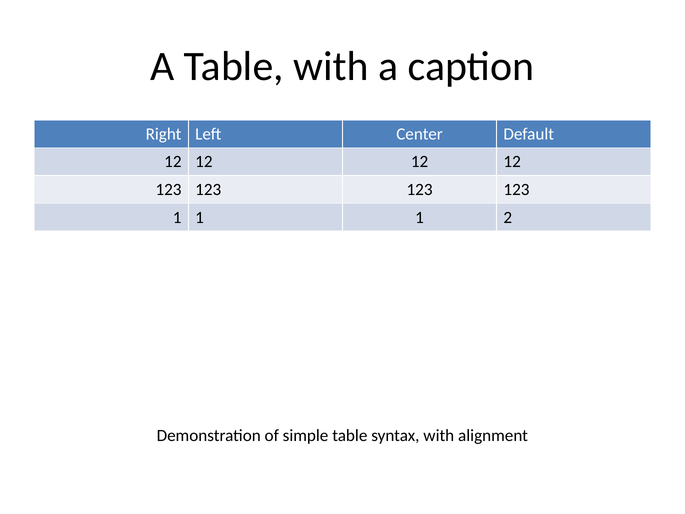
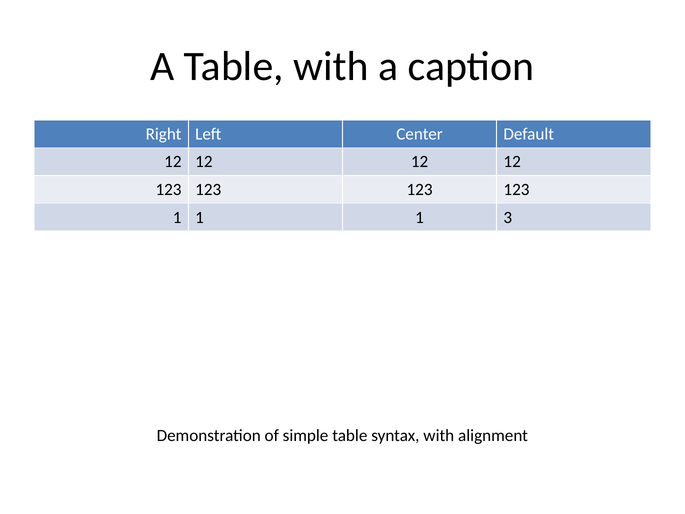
2: 2 -> 3 (508, 217)
